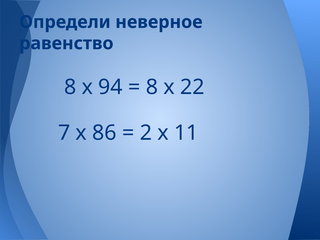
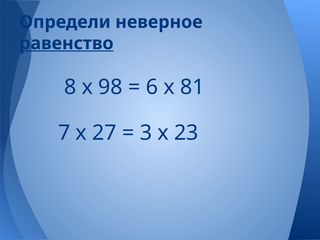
равенство underline: none -> present (66, 43)
94: 94 -> 98 (110, 87)
8: 8 -> 6 (152, 87)
22: 22 -> 81 (192, 87)
86: 86 -> 27 (104, 133)
2: 2 -> 3 (146, 133)
11: 11 -> 23 (186, 133)
